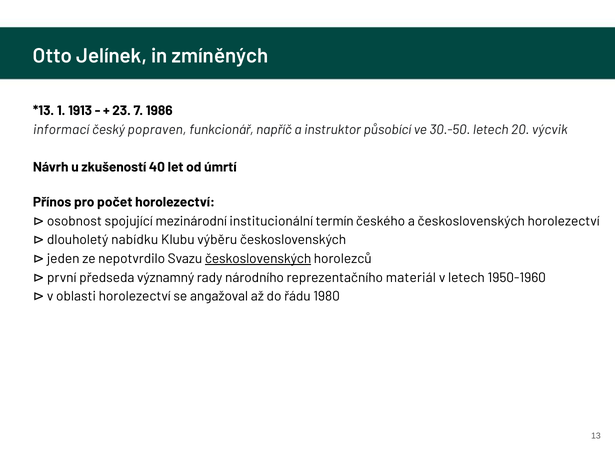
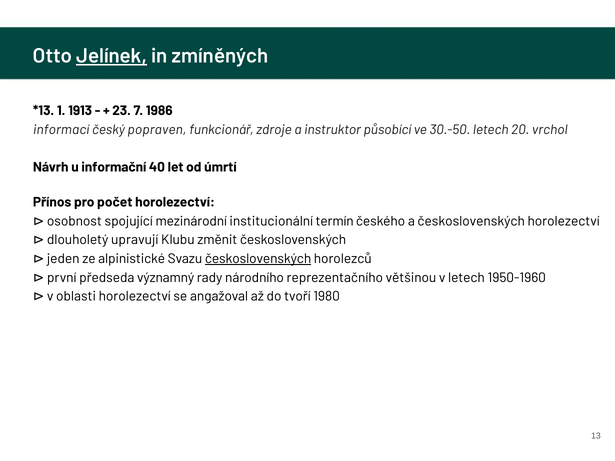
Jelínek underline: none -> present (112, 56)
napříč: napříč -> zdroje (274, 130)
výcvik: výcvik -> vrchol (550, 130)
zkušeností: zkušeností -> informační (114, 167)
nabídku: nabídku -> upravují (135, 240)
výběru: výběru -> změnit (217, 240)
nepotvrdilo: nepotvrdilo -> alpinistické (132, 259)
materiál: materiál -> většinou (411, 278)
řádu: řádu -> tvoří (297, 297)
